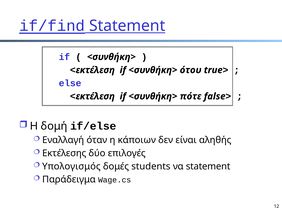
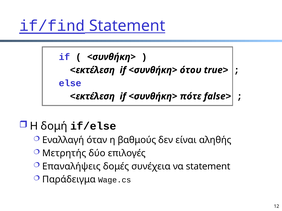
κάποιων: κάποιων -> βαθμούς (137, 140)
Εκτέλεσης: Εκτέλεσης -> Μετρητής (64, 154)
Υπολογισμός: Υπολογισμός -> Επαναλήψεις (71, 167)
students: students -> συνέχεια (151, 167)
